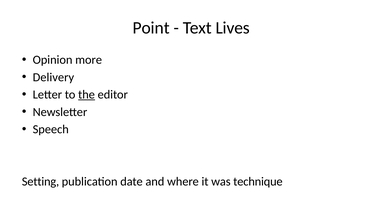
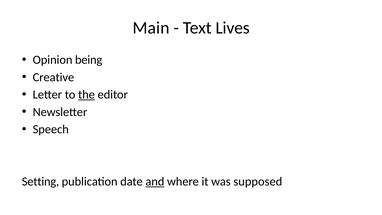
Point: Point -> Main (151, 28)
more: more -> being (89, 60)
Delivery: Delivery -> Creative (53, 77)
and underline: none -> present (155, 181)
technique: technique -> supposed (258, 181)
